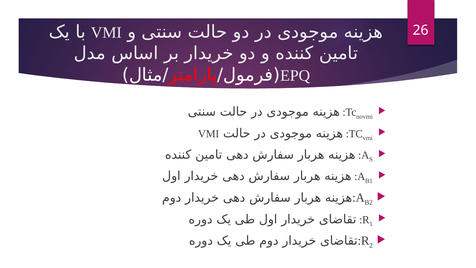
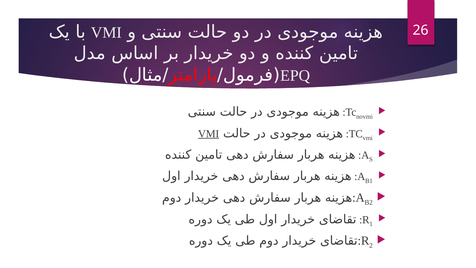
VMI underline: none -> present (209, 134)
